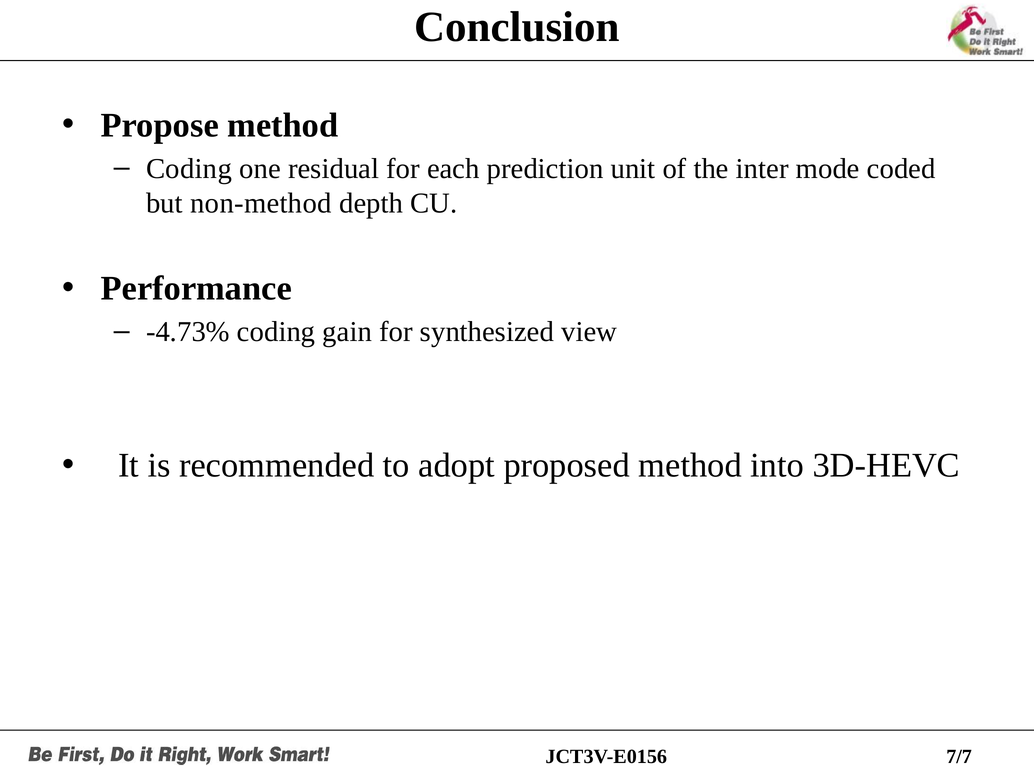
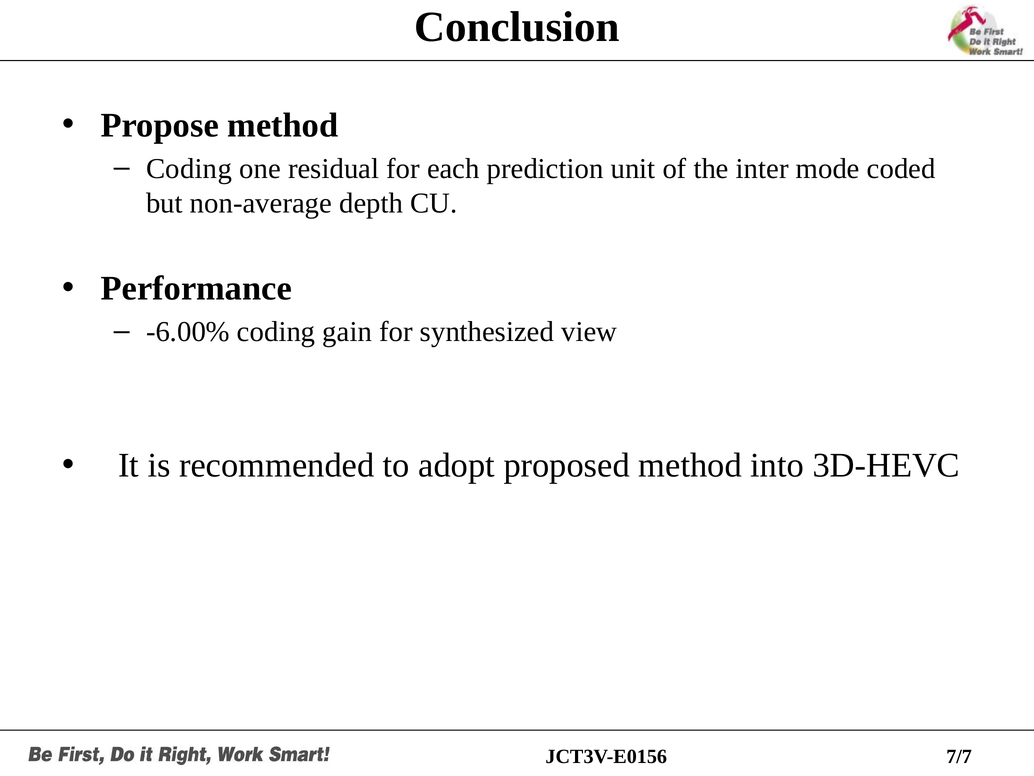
non-method: non-method -> non-average (261, 203)
-4.73%: -4.73% -> -6.00% (188, 332)
